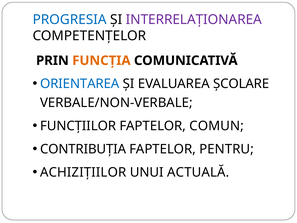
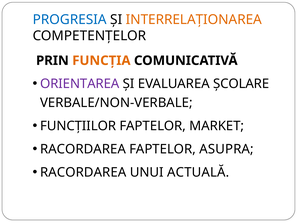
INTERRELAȚIONAREA colour: purple -> orange (194, 20)
ORIENTAREA colour: blue -> purple (80, 84)
COMUN: COMUN -> MARKET (217, 126)
CONTRIBUȚIA: CONTRIBUȚIA -> RACORDAREA (83, 149)
PENTRU: PENTRU -> ASUPRA (227, 149)
ACHIZIȚIILOR: ACHIZIȚIILOR -> RACORDAREA (83, 172)
